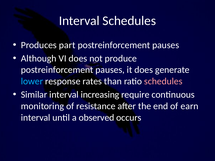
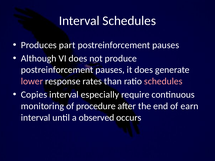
lower colour: light blue -> pink (32, 81)
Similar: Similar -> Copies (34, 95)
increasing: increasing -> especially (100, 95)
resistance: resistance -> procedure (96, 106)
